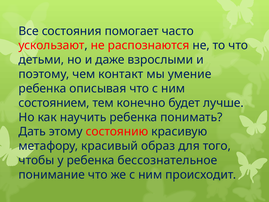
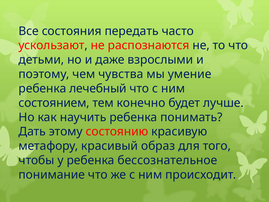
помогает: помогает -> передать (132, 31)
контакт: контакт -> чувства (121, 74)
описывая: описывая -> лечебный (98, 88)
